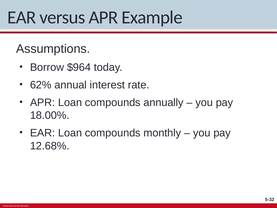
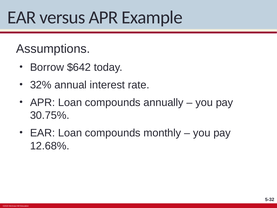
$964: $964 -> $642 (79, 67)
62%: 62% -> 32% (41, 85)
18.00%: 18.00% -> 30.75% (50, 115)
